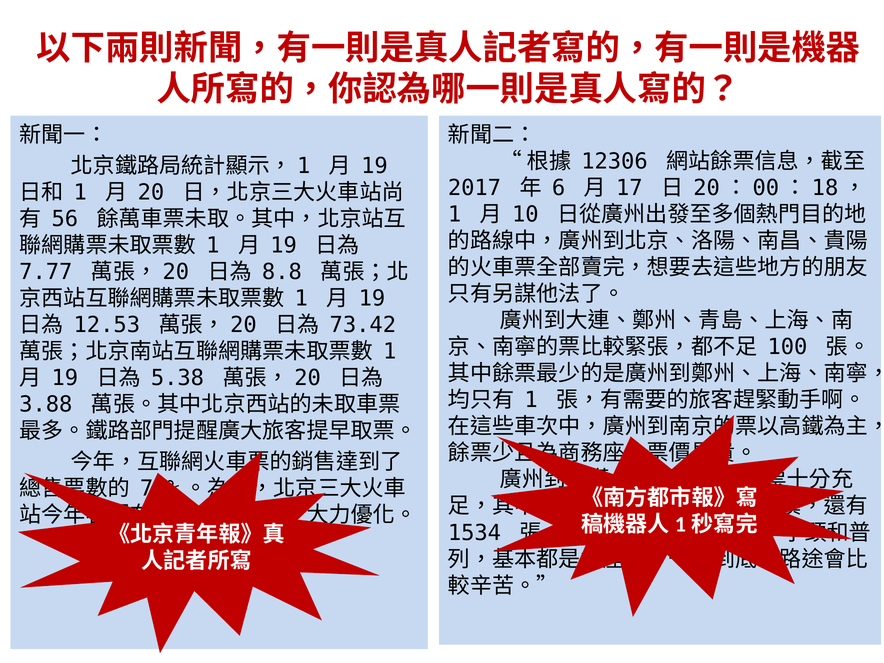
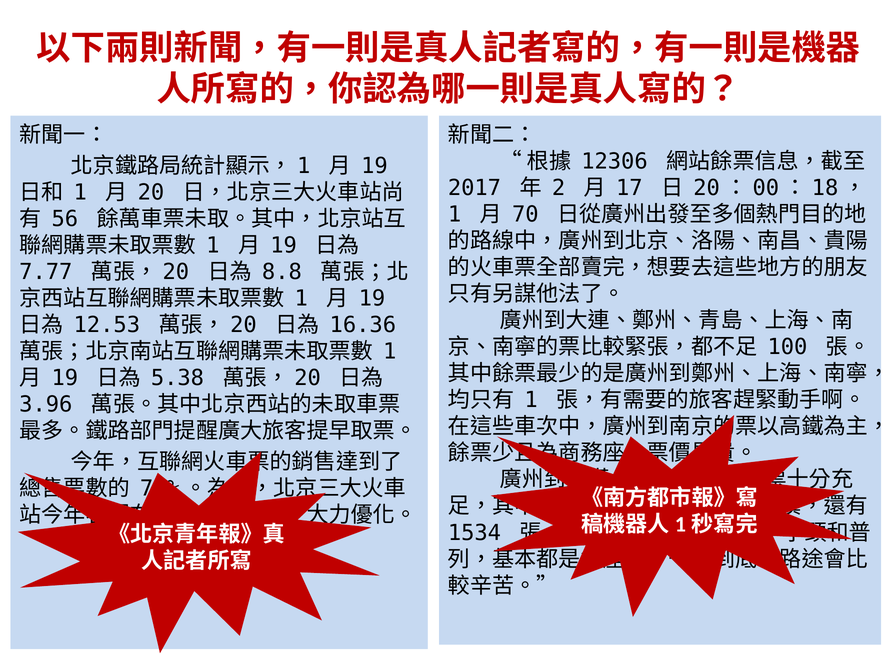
6: 6 -> 2 (559, 188)
10: 10 -> 70 (525, 214)
73.42: 73.42 -> 16.36 (363, 325)
3.88: 3.88 -> 3.96 (46, 405)
